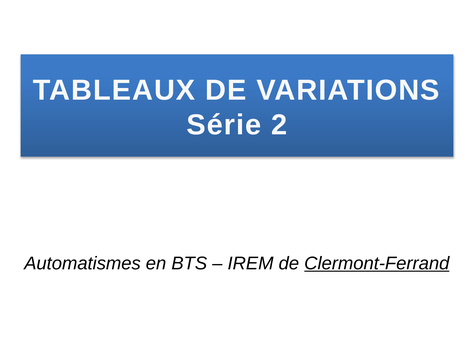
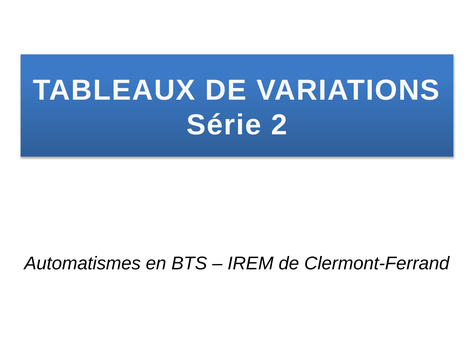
Clermont-Ferrand underline: present -> none (377, 264)
